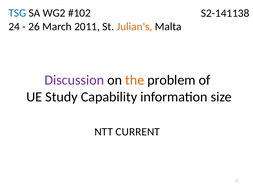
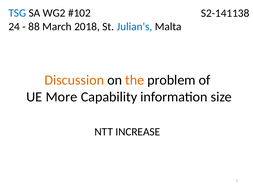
26: 26 -> 88 (34, 27)
2011: 2011 -> 2018 (87, 27)
Julian's colour: orange -> blue (135, 27)
Discussion colour: purple -> orange (74, 80)
Study: Study -> More (61, 97)
CURRENT: CURRENT -> INCREASE (138, 132)
